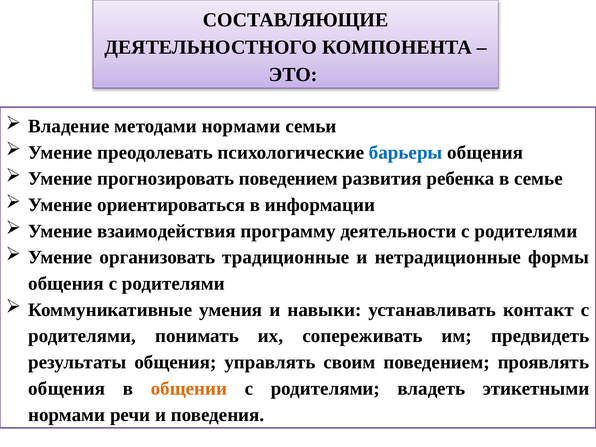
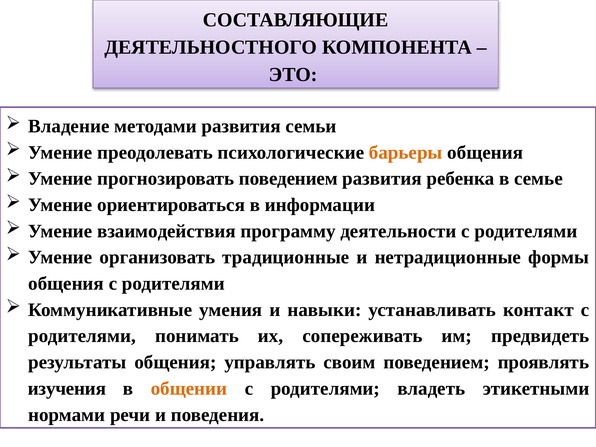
методами нормами: нормами -> развития (241, 126)
барьеры colour: blue -> orange (406, 152)
общения: общения -> изучения (67, 388)
